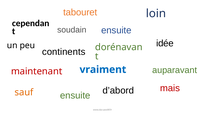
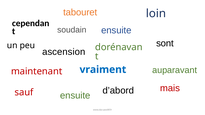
idée: idée -> sont (165, 43)
continents: continents -> ascension (64, 52)
sauf colour: orange -> red (24, 93)
